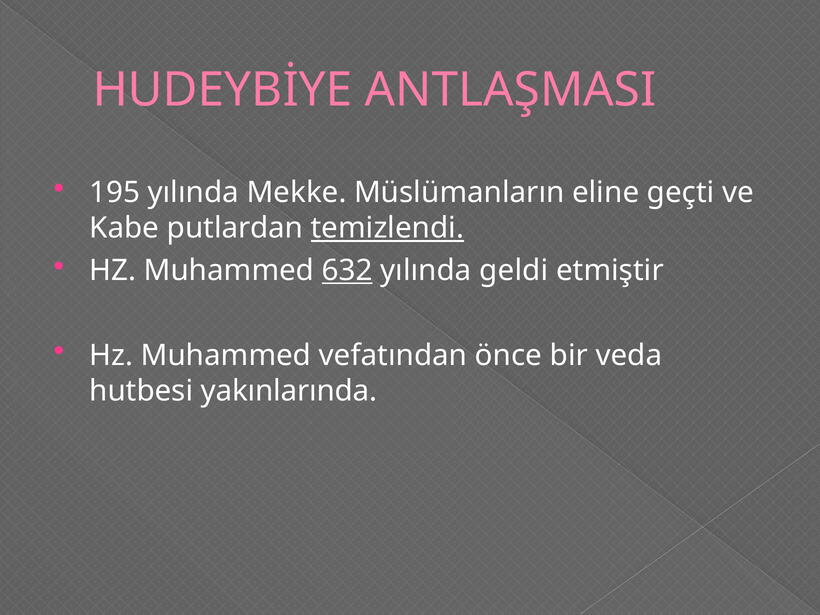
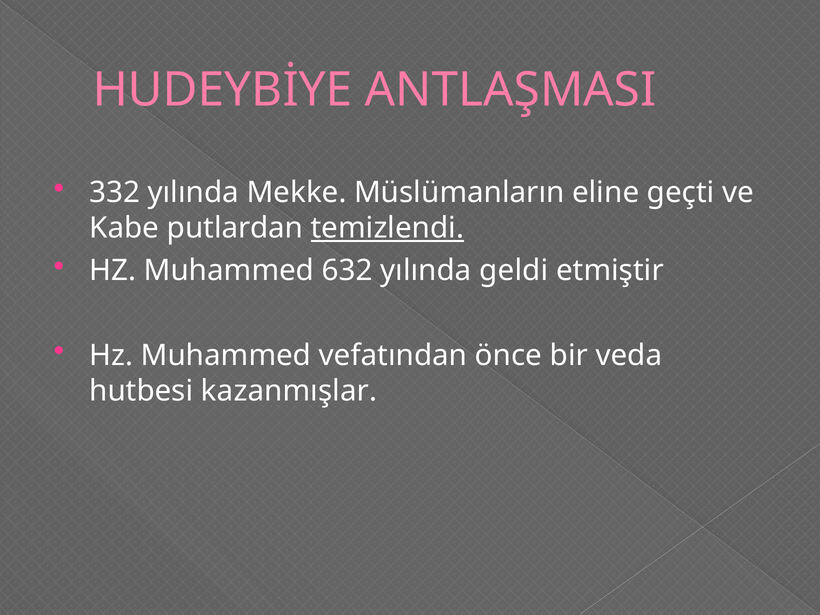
195: 195 -> 332 (115, 193)
632 underline: present -> none (347, 271)
yakınlarında: yakınlarında -> kazanmışlar (289, 391)
